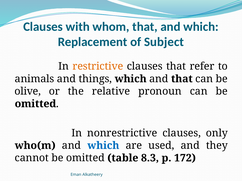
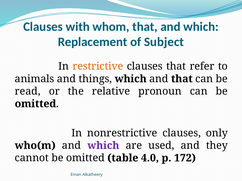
olive: olive -> read (28, 92)
which colour: blue -> purple (103, 146)
8.3: 8.3 -> 4.0 (150, 158)
